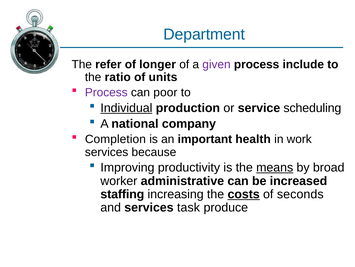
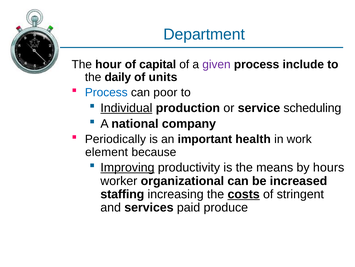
refer: refer -> hour (108, 64)
longer: longer -> capital (158, 64)
ratio: ratio -> daily (118, 77)
Process colour: purple -> blue (106, 92)
Completion: Completion -> Periodically (115, 139)
services: services -> element (107, 152)
Improving underline: none -> present (127, 167)
means underline: present -> none (275, 167)
broad: broad -> hours (329, 167)
administrative: administrative -> organizational (182, 180)
seconds: seconds -> stringent (300, 194)
task: task -> paid (189, 207)
